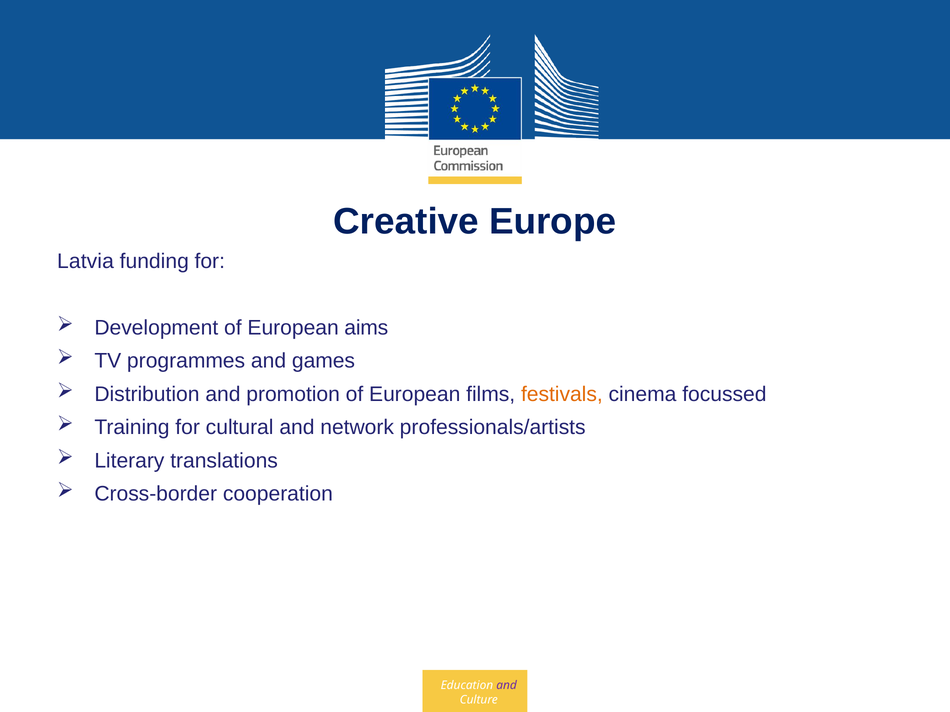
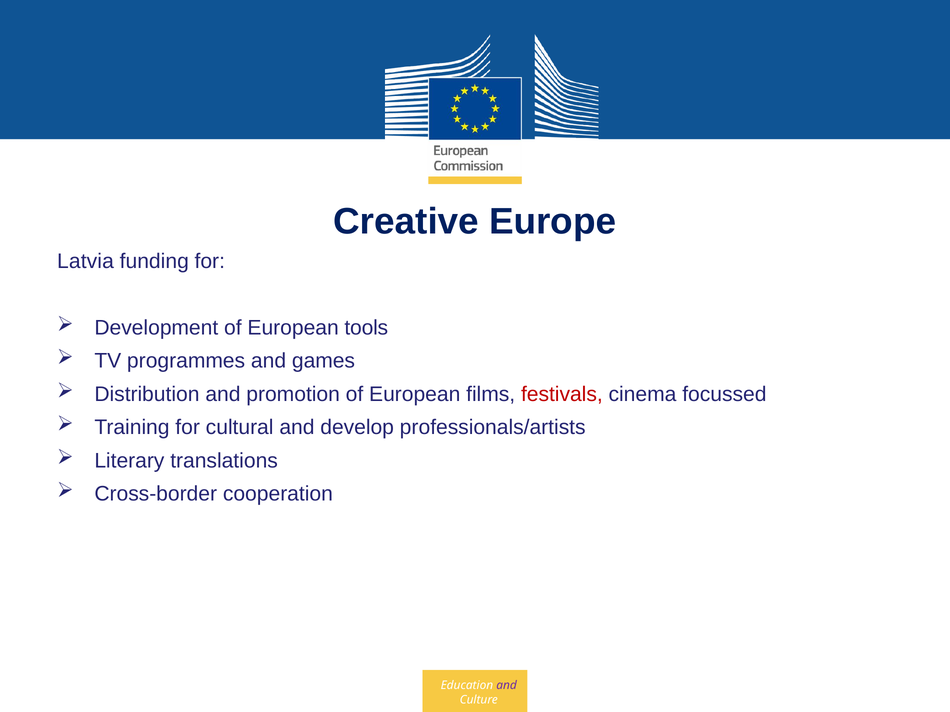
aims: aims -> tools (366, 328)
festivals colour: orange -> red (562, 395)
network: network -> develop (357, 428)
